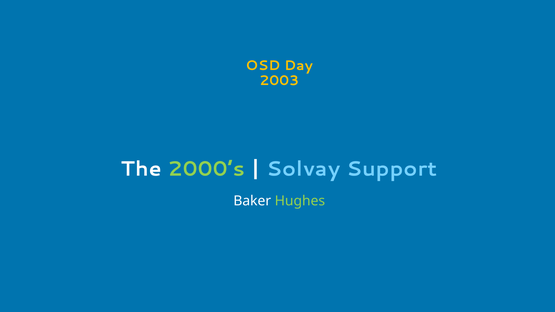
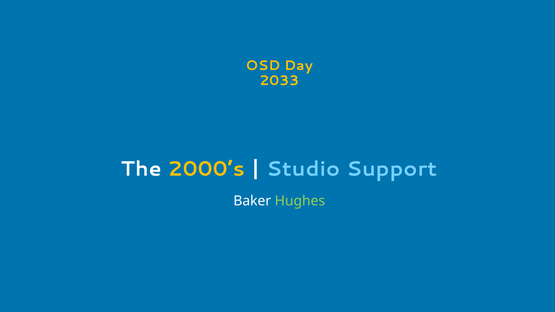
2003: 2003 -> 2033 (279, 81)
2000’s colour: light green -> yellow (206, 169)
Solvay: Solvay -> Studio (303, 169)
